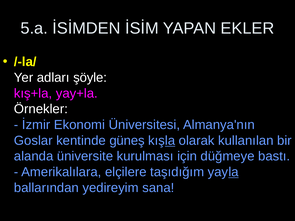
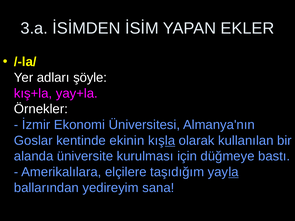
5.a: 5.a -> 3.a (34, 28)
güneş: güneş -> ekinin (127, 141)
